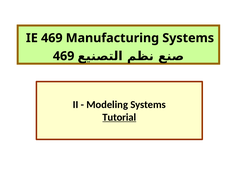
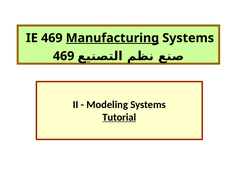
Manufacturing underline: none -> present (112, 38)
